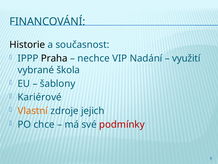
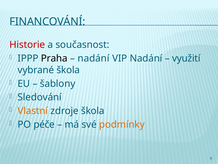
Historie colour: black -> red (27, 45)
nechce: nechce -> nadání (93, 58)
Kariérové: Kariérové -> Sledování (40, 97)
zdroje jejich: jejich -> škola (93, 111)
chce: chce -> péče (44, 124)
podmínky colour: red -> orange (122, 124)
